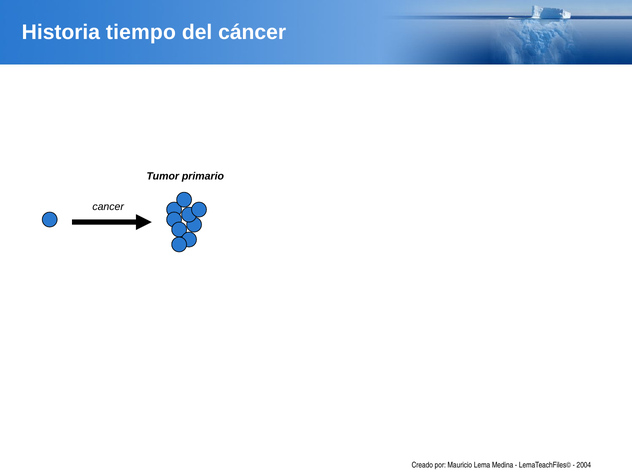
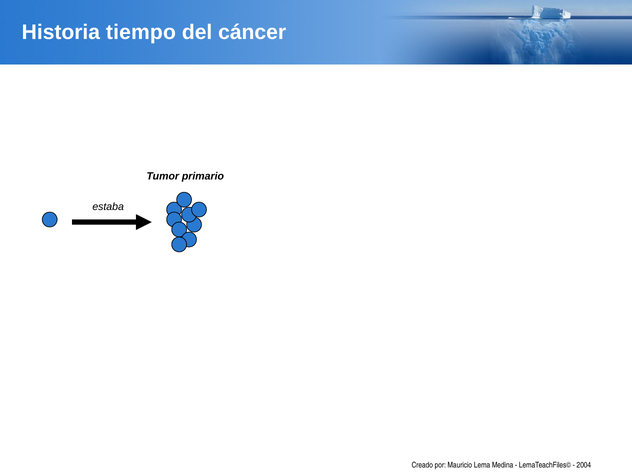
cancer: cancer -> estaba (108, 207)
